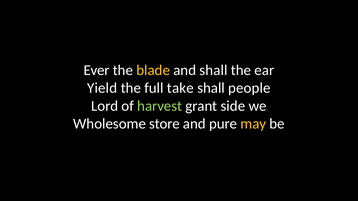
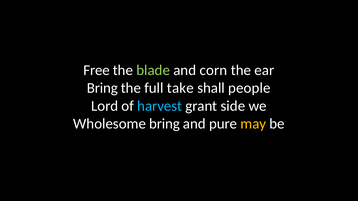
Ever: Ever -> Free (97, 70)
blade colour: yellow -> light green (153, 70)
and shall: shall -> corn (213, 70)
Yield: Yield -> Bring (102, 88)
harvest colour: light green -> light blue (160, 106)
Wholesome store: store -> bring (164, 124)
